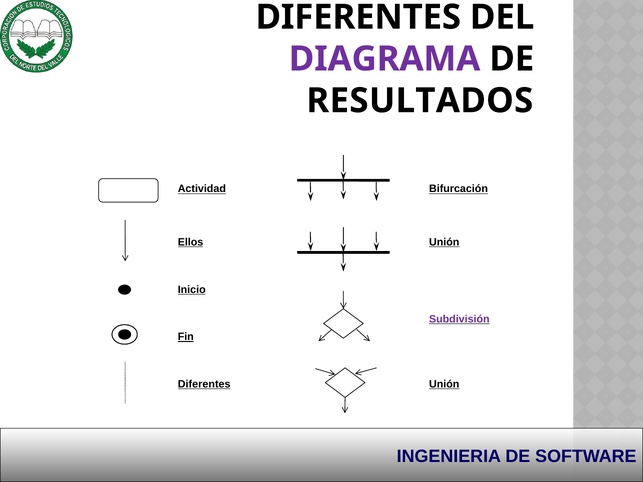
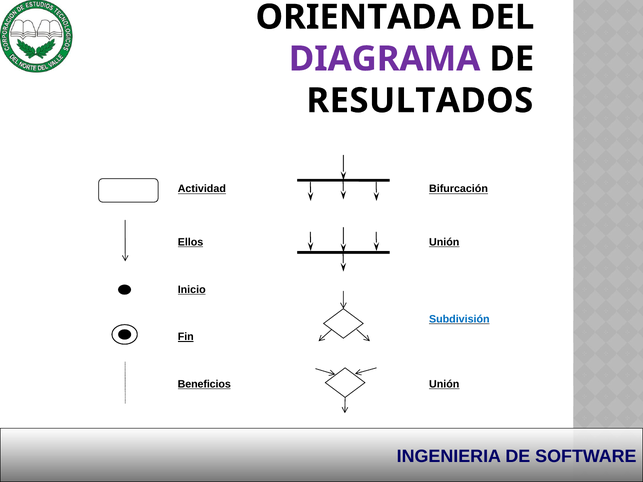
DIFERENTES: DIFERENTES -> ORIENTADA (358, 17)
Subdivisión colour: purple -> blue (459, 319)
Diferentes: Diferentes -> Beneficios (204, 384)
